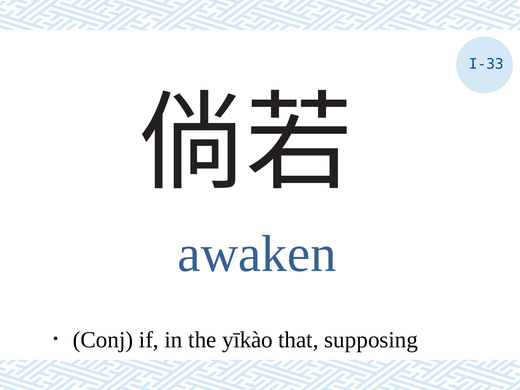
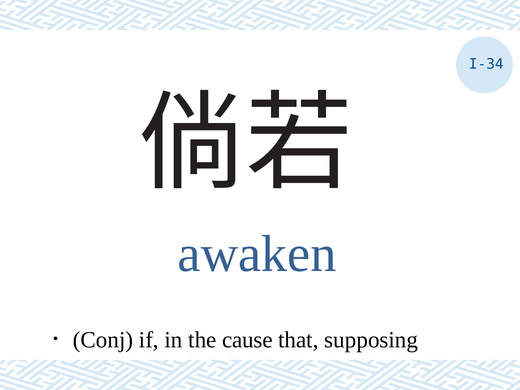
I-33: I-33 -> I-34 (486, 64)
yīkào: yīkào -> cause (247, 340)
